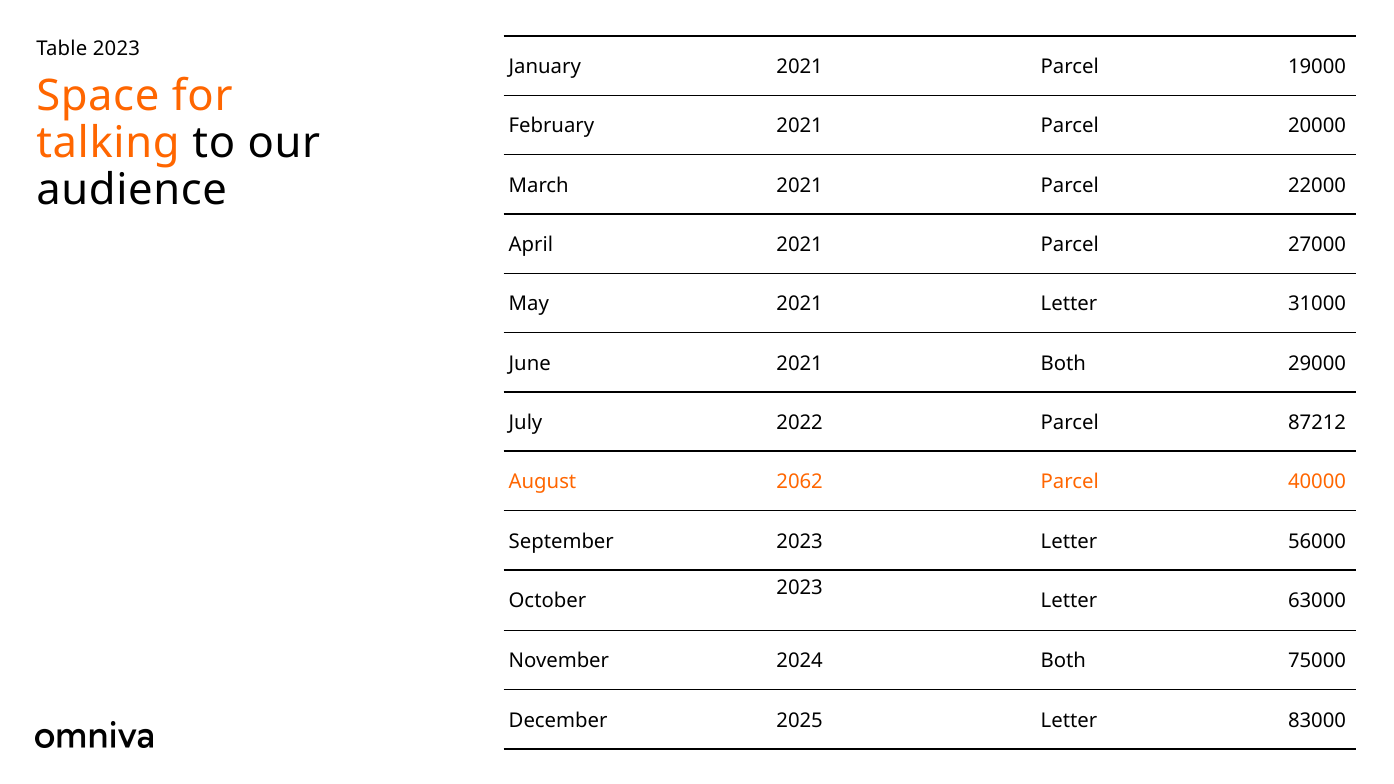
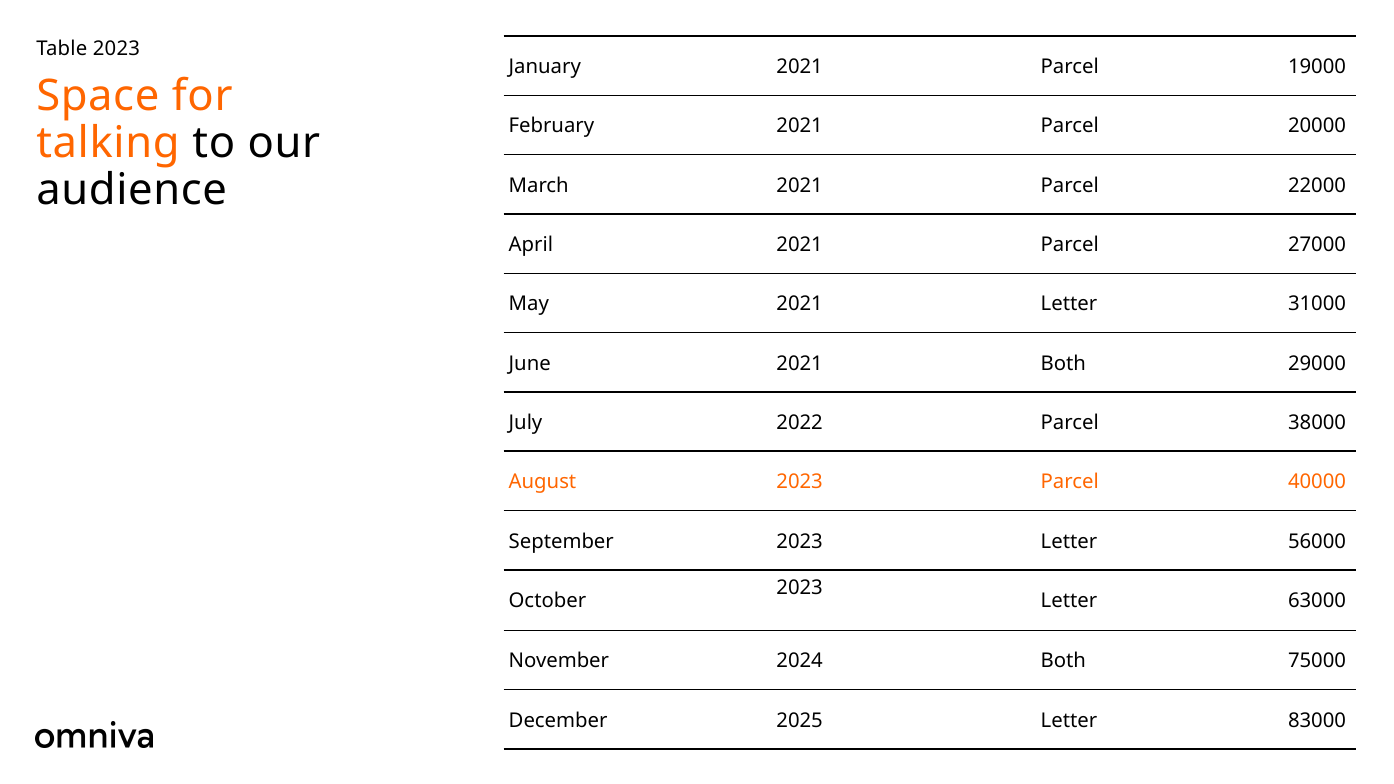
87212: 87212 -> 38000 (1317, 423)
August 2062: 2062 -> 2023 (800, 482)
